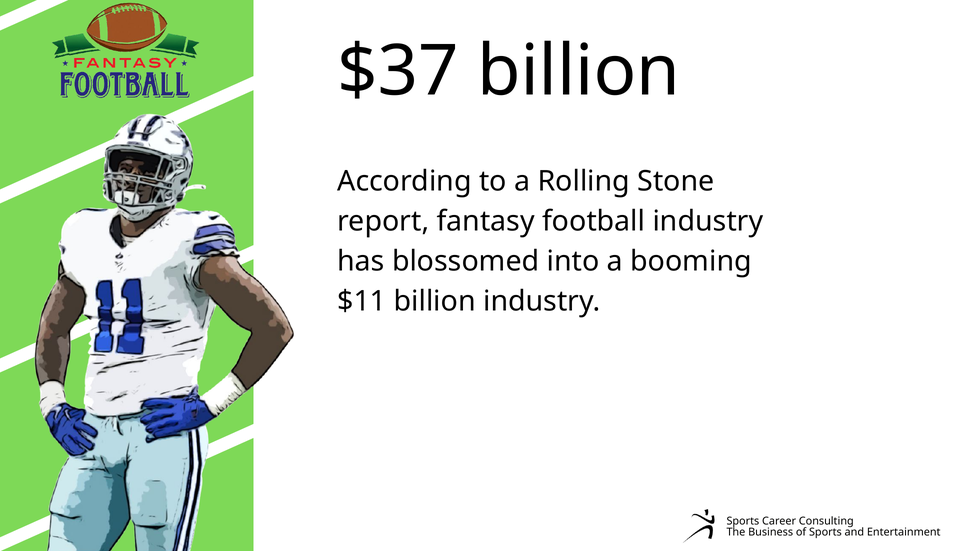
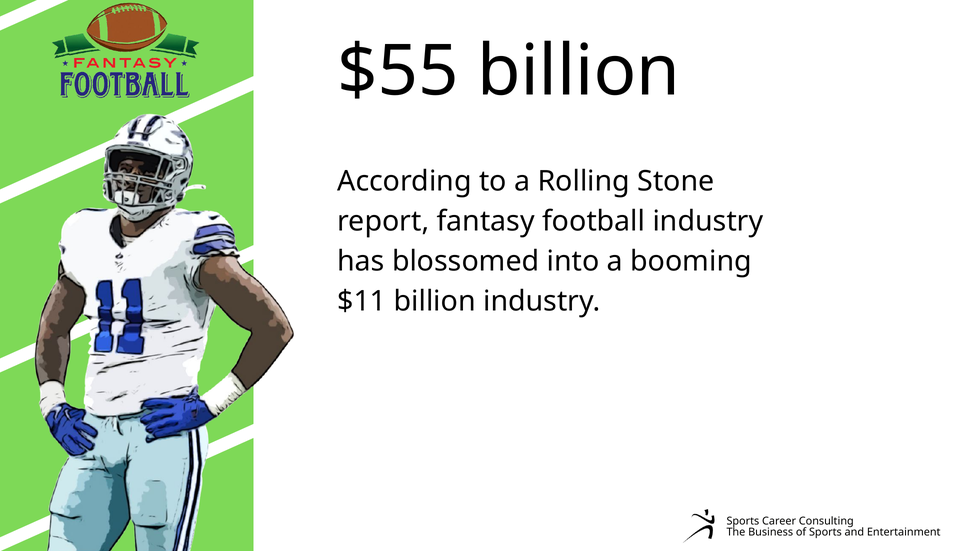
$37: $37 -> $55 (398, 71)
